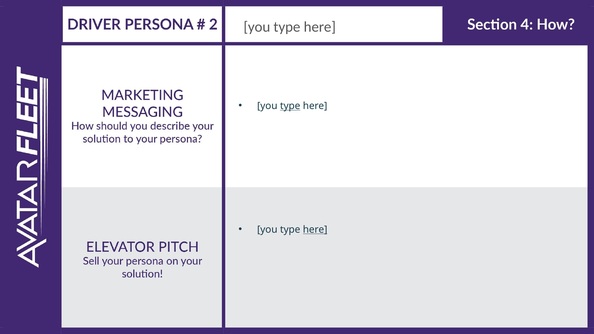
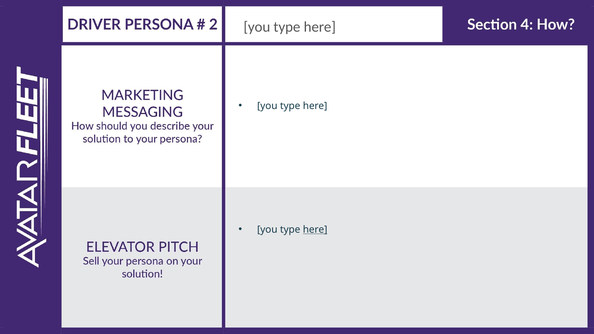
type underline: present -> none (290, 106)
